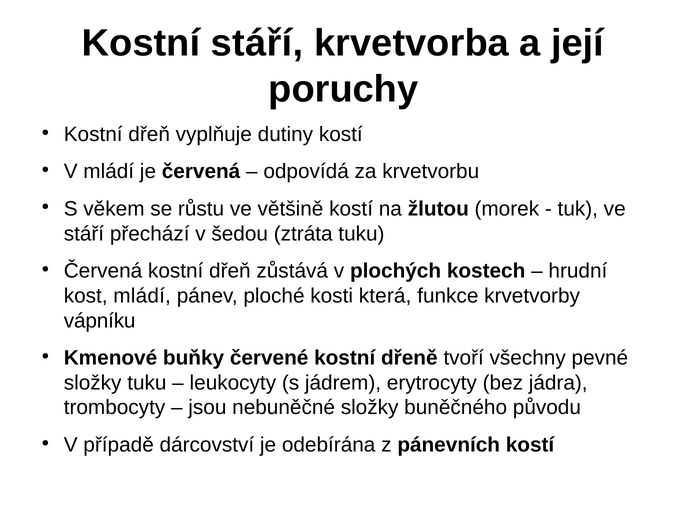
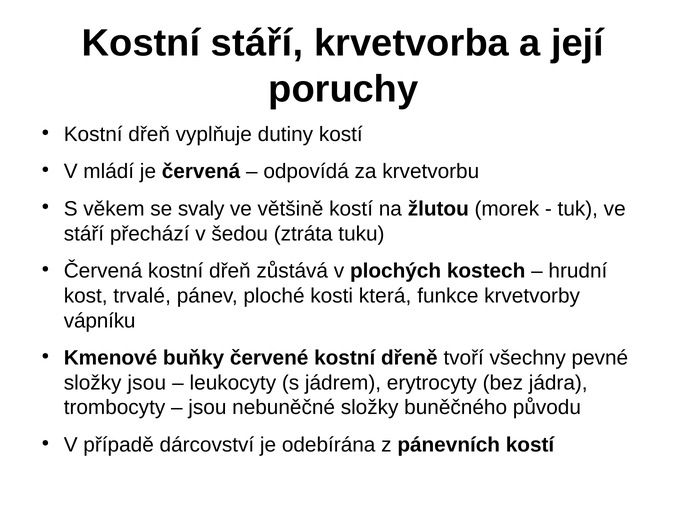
růstu: růstu -> svaly (201, 209)
kost mládí: mládí -> trvalé (142, 296)
složky tuku: tuku -> jsou (147, 383)
